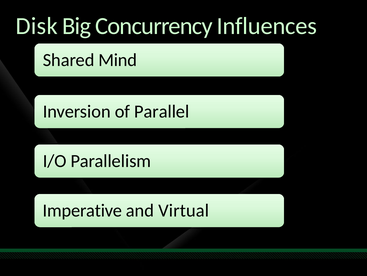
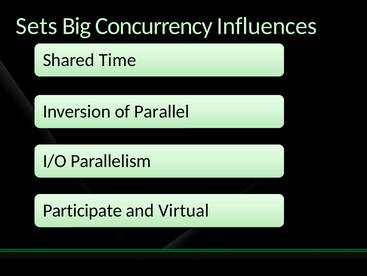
Disk: Disk -> Sets (37, 26)
Mind: Mind -> Time (118, 60)
Imperative: Imperative -> Participate (82, 210)
